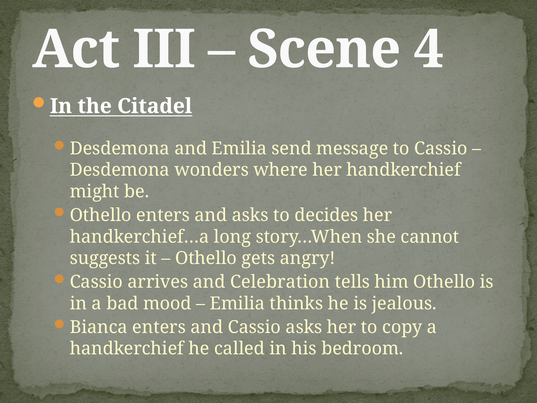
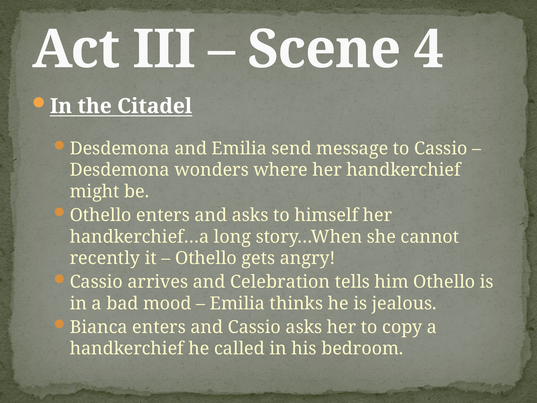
decides: decides -> himself (326, 215)
suggests: suggests -> recently (105, 258)
